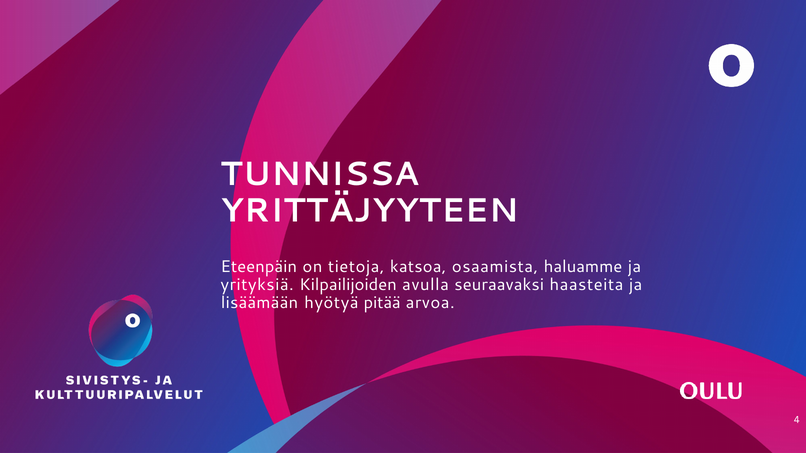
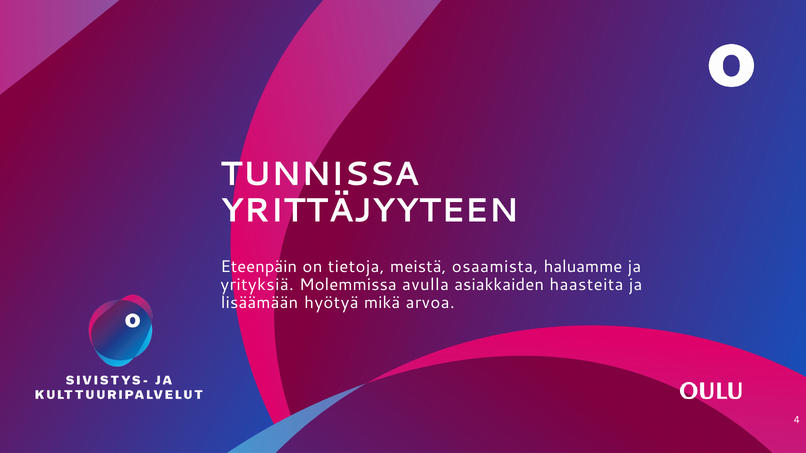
katsoa: katsoa -> meistä (418, 267)
Kilpailijoiden: Kilpailijoiden -> Molemmissa (348, 285)
seuraavaksi: seuraavaksi -> asiakkaiden (499, 285)
pitää: pitää -> mikä (382, 303)
